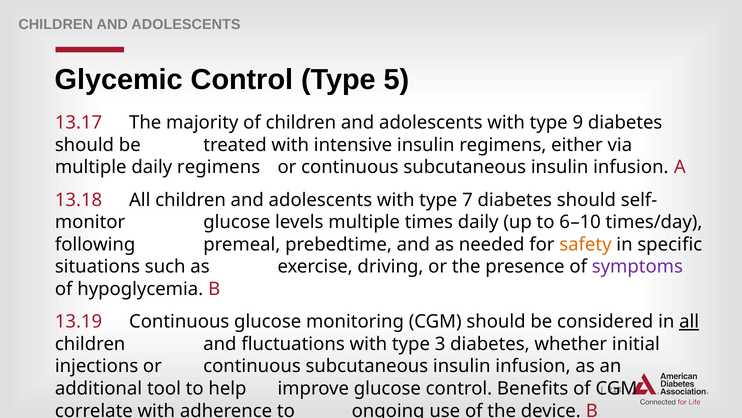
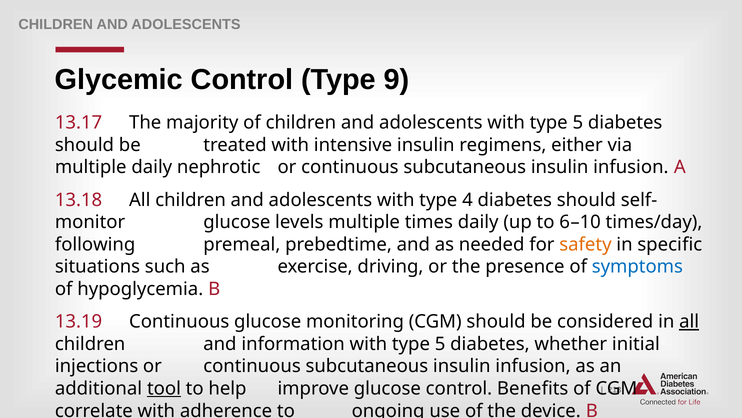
5: 5 -> 9 (397, 80)
adolescents with type 9: 9 -> 5 (578, 123)
daily regimens: regimens -> nephrotic (219, 167)
7: 7 -> 4 (467, 200)
symptoms colour: purple -> blue (637, 266)
fluctuations: fluctuations -> information (293, 344)
3: 3 -> 5 (440, 344)
tool underline: none -> present (164, 388)
